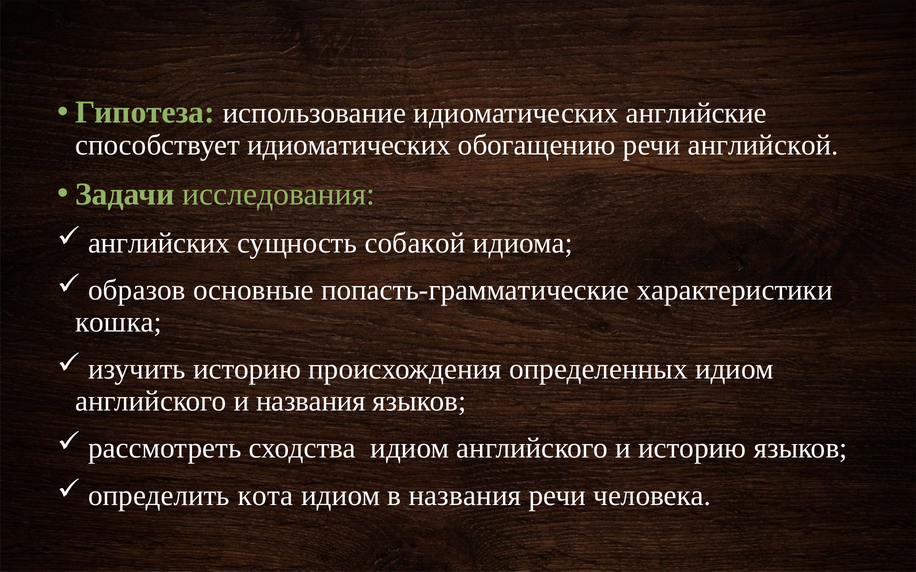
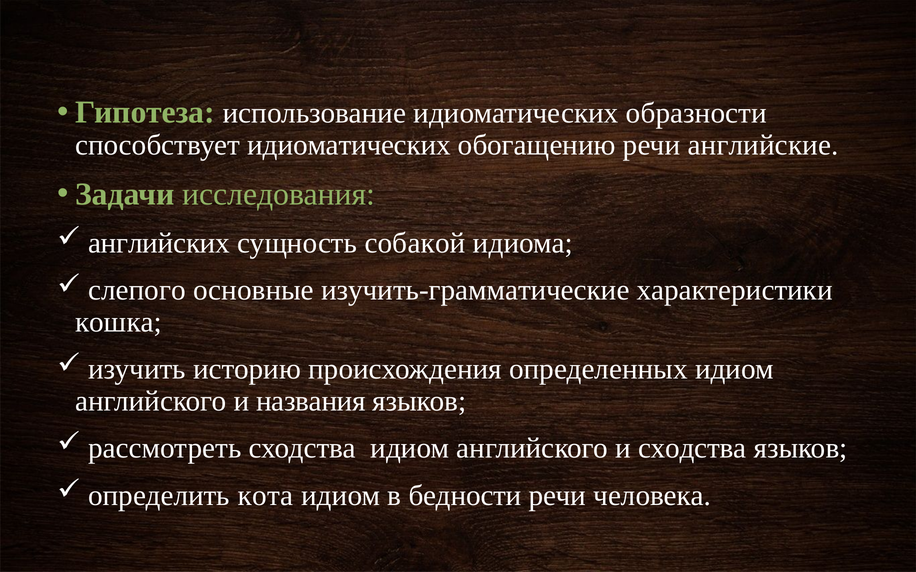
английские: английские -> образности (696, 113)
английской: английской -> английские (763, 145)
образов: образов -> слепого (137, 291)
попасть-грамматические: попасть-грамматические -> изучить-грамматические (475, 291)
и историю: историю -> сходства (692, 449)
в названия: названия -> бедности (465, 496)
